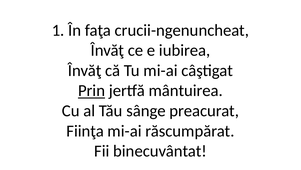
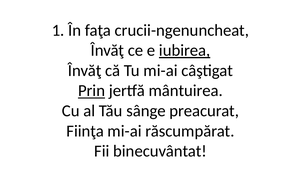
iubirea underline: none -> present (185, 50)
